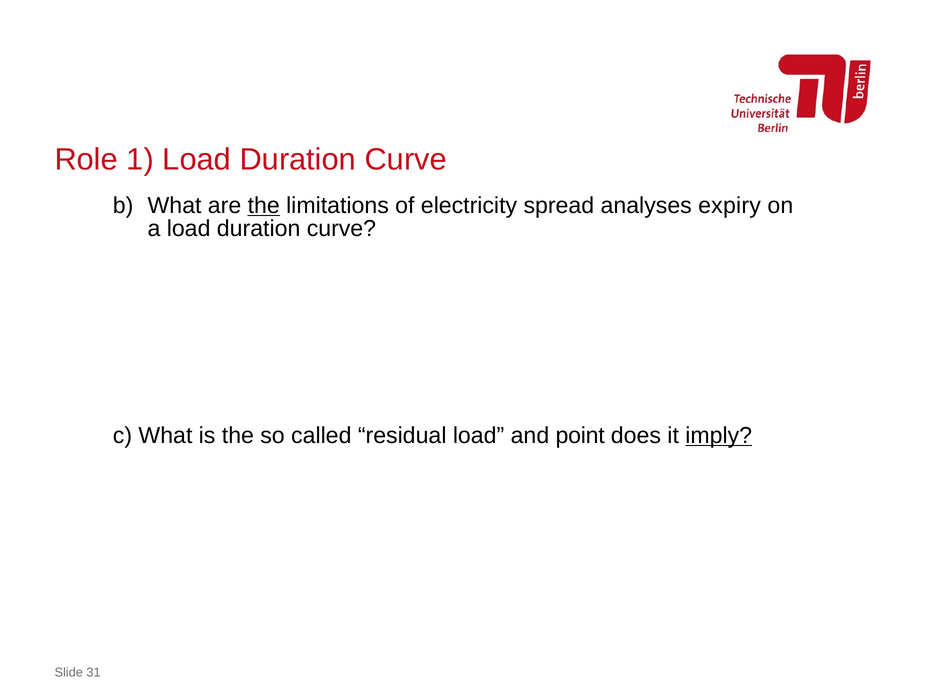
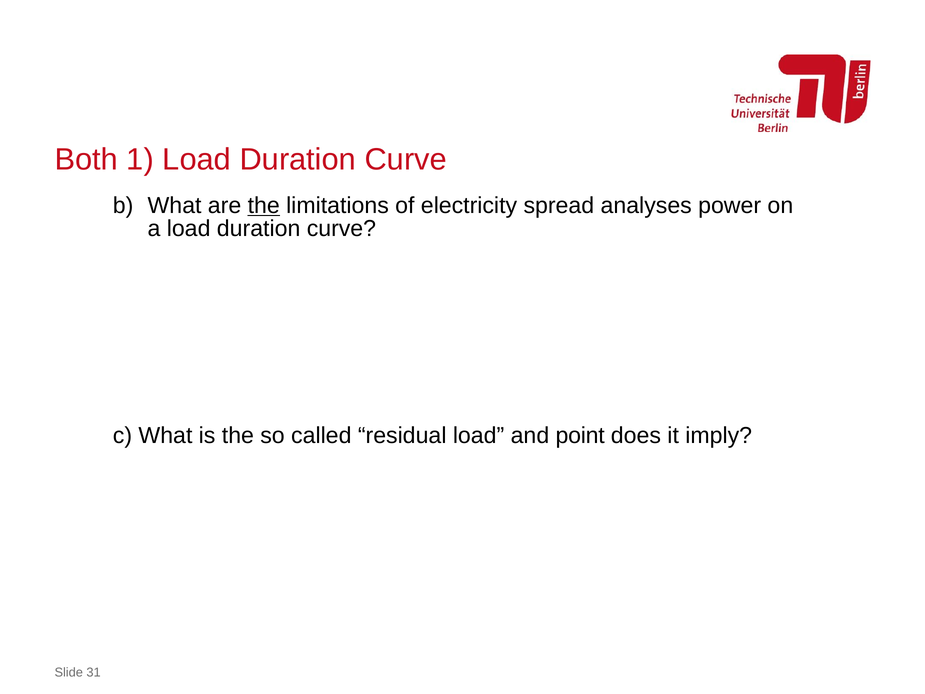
Role: Role -> Both (86, 159)
expiry: expiry -> power (730, 206)
imply underline: present -> none (719, 435)
